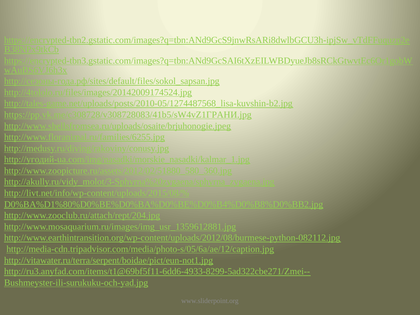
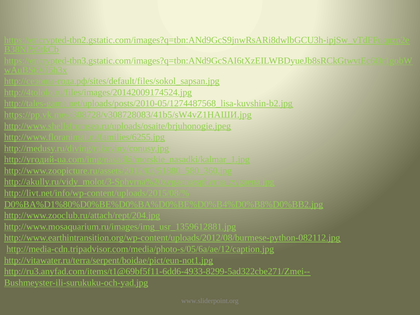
https://pp.vk.me/c308728/v308728083/41b5/sW4vZ1ГРАНИ.jpg: https://pp.vk.me/c308728/v308728083/41b5/sW4vZ1ГРАНИ.jpg -> https://pp.vk.me/c308728/v308728083/41b5/sW4vZ1НАШИ.jpg (128, 115)
